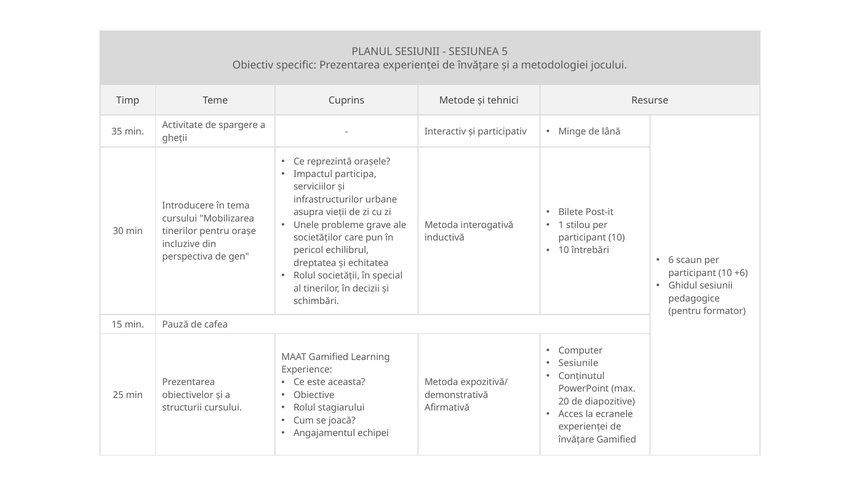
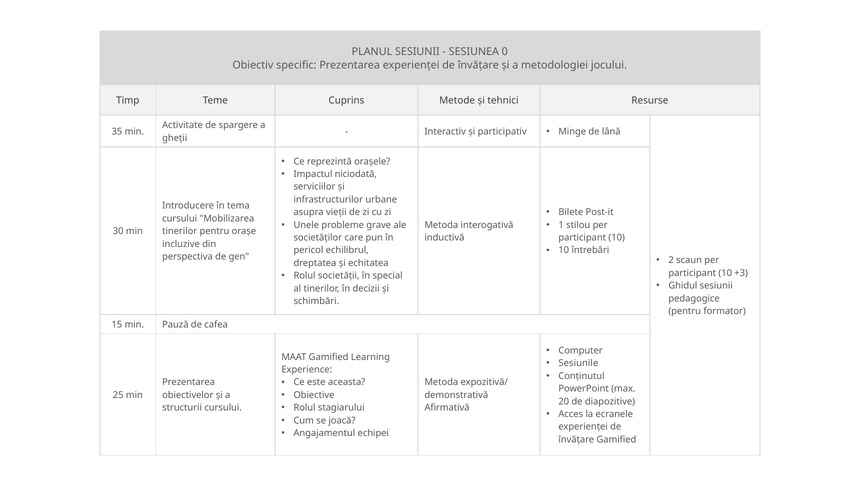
5: 5 -> 0 (505, 52)
participa: participa -> niciodată (356, 174)
6: 6 -> 2 (671, 260)
+6: +6 -> +3 (741, 273)
